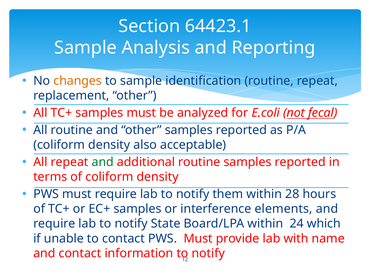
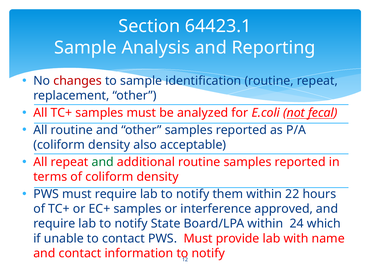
changes colour: orange -> red (78, 81)
28: 28 -> 22 (292, 194)
elements: elements -> approved (284, 209)
